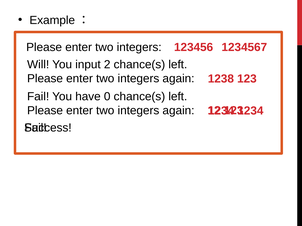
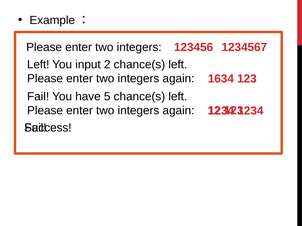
Will: Will -> Left (38, 65)
1238: 1238 -> 1634 (221, 79)
0: 0 -> 5 (107, 97)
